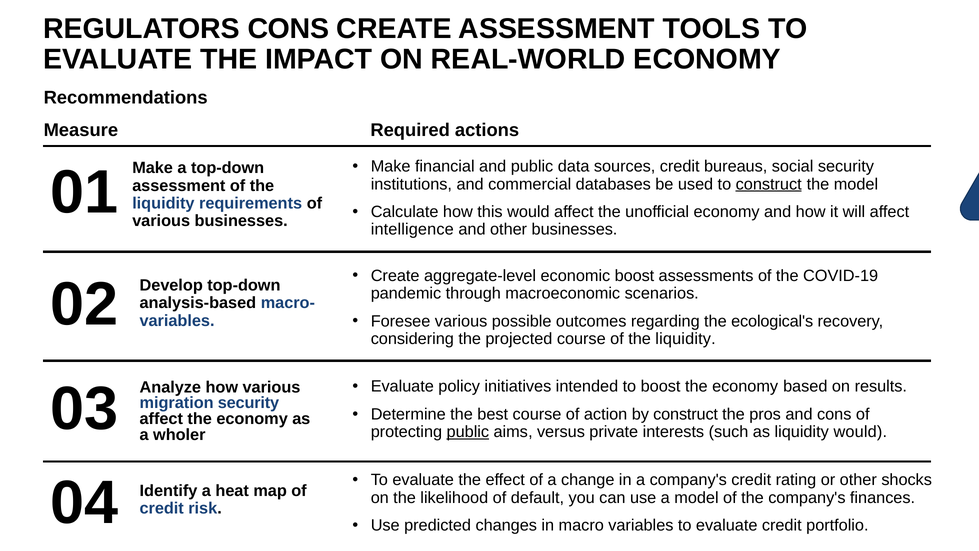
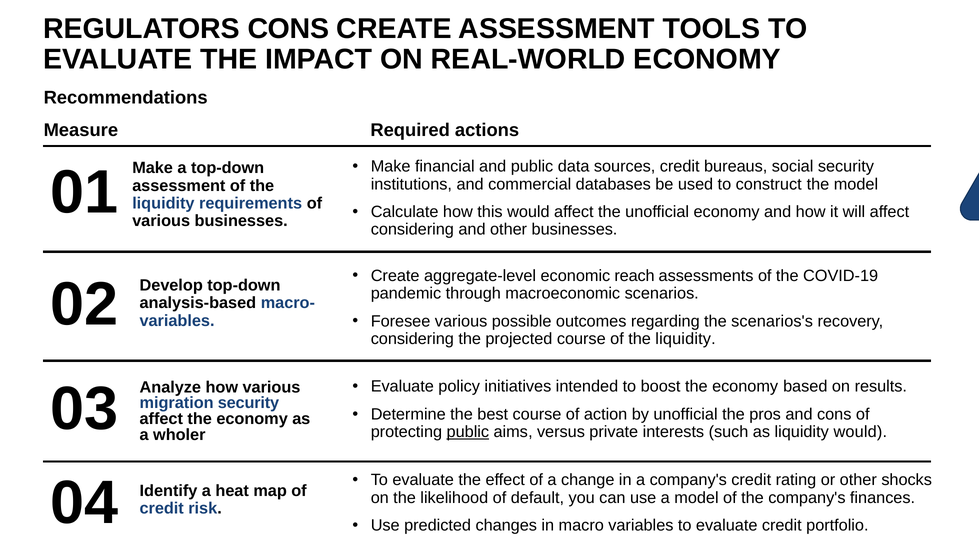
construct underline: present -> none (769, 184)
intelligence: intelligence -> considering (412, 229)
economic boost: boost -> reach (635, 276)
ecological's: ecological's -> scenarios's (772, 321)
by construct: construct -> unofficial (686, 414)
